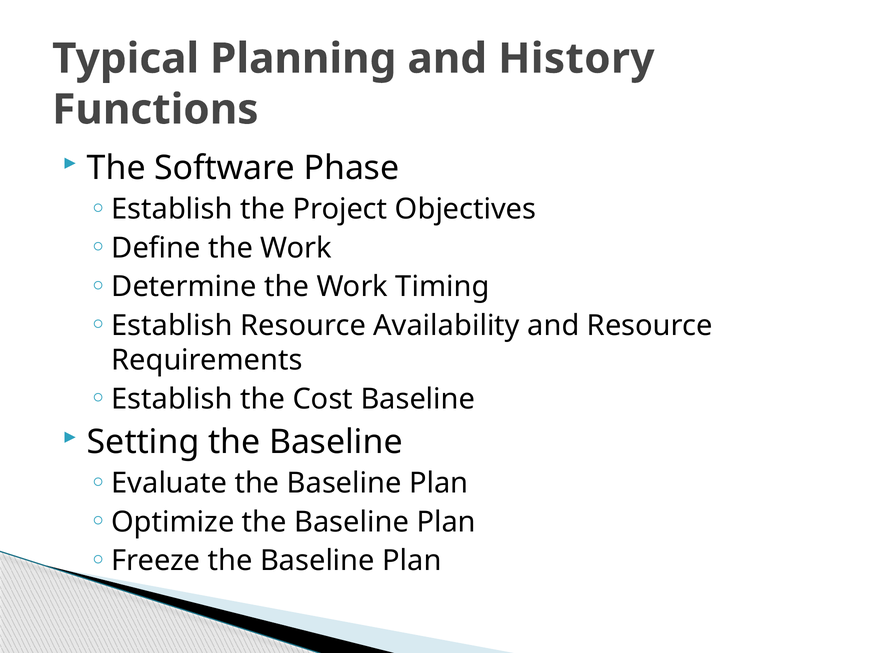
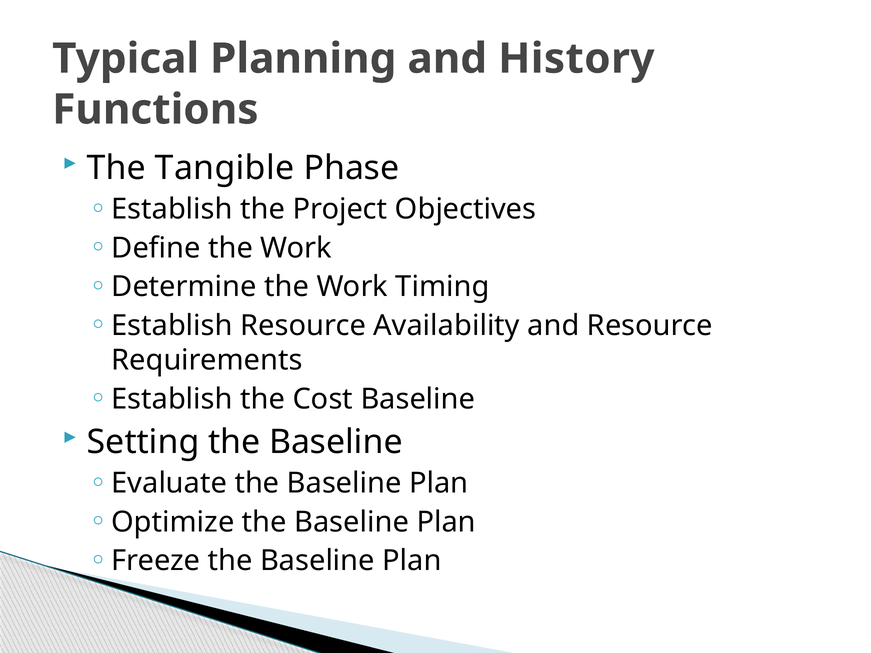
Software: Software -> Tangible (225, 168)
